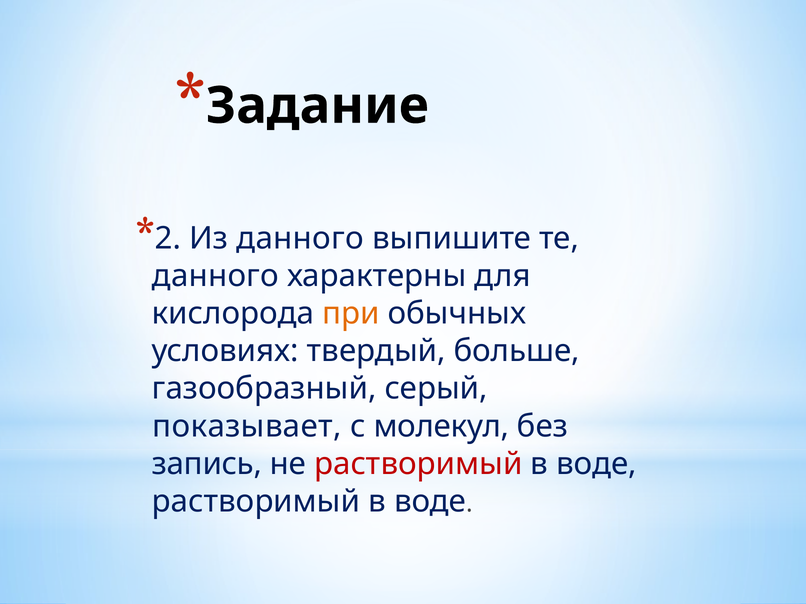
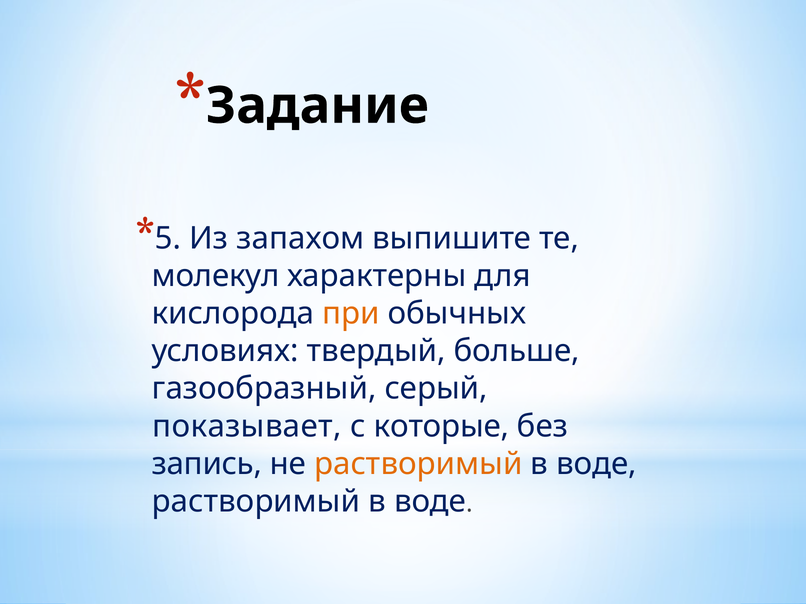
2: 2 -> 5 (168, 238)
Из данного: данного -> запахом (300, 238)
данного: данного -> молекул (216, 276)
молекул: молекул -> которые (441, 427)
растворимый colour: red -> orange (418, 464)
